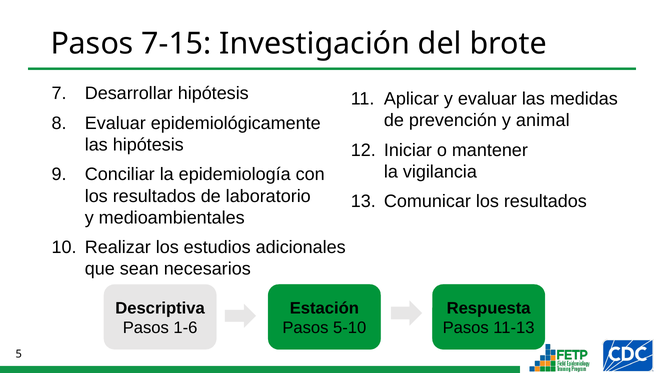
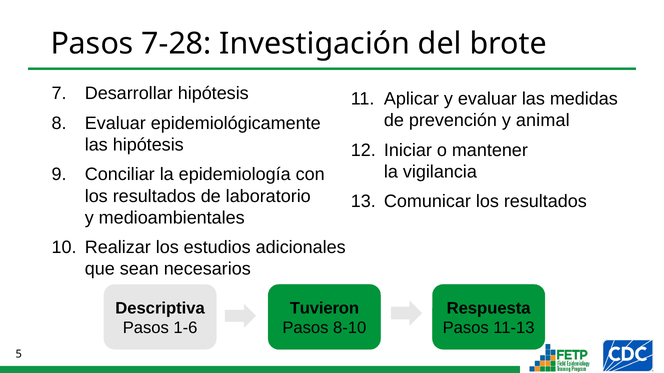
7-15: 7-15 -> 7-28 (176, 44)
Estación: Estación -> Tuvieron (324, 309)
5-10: 5-10 -> 8-10 (350, 328)
